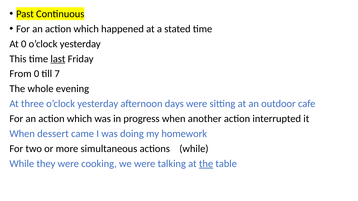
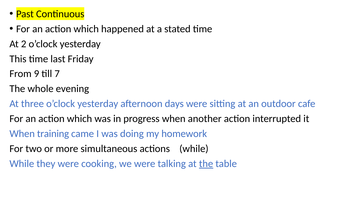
At 0: 0 -> 2 (24, 44)
last underline: present -> none (58, 59)
From 0: 0 -> 9 (37, 74)
dessert: dessert -> training (53, 134)
